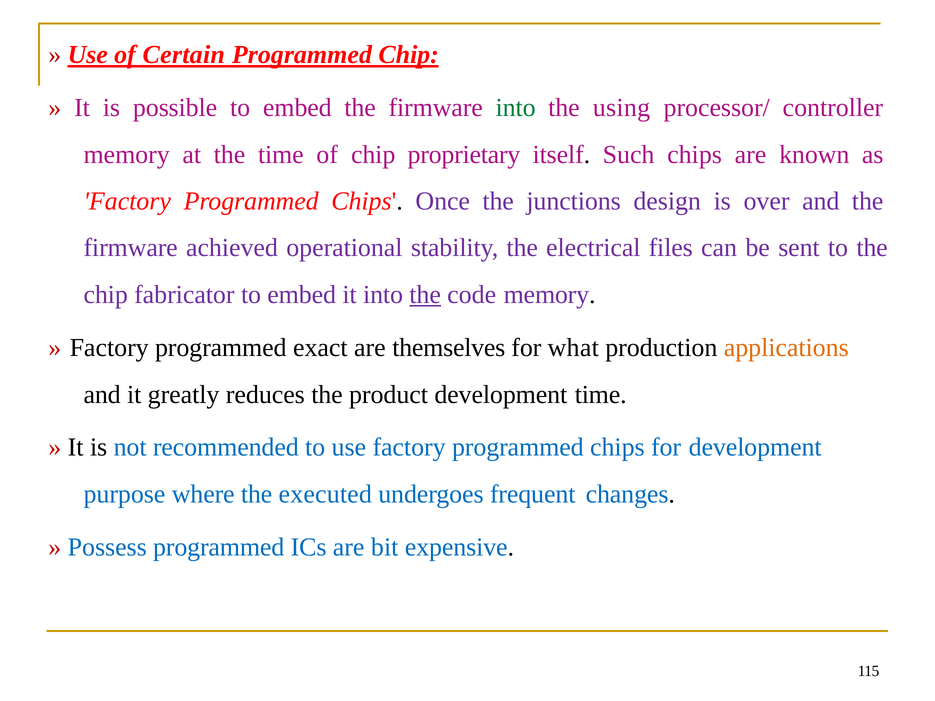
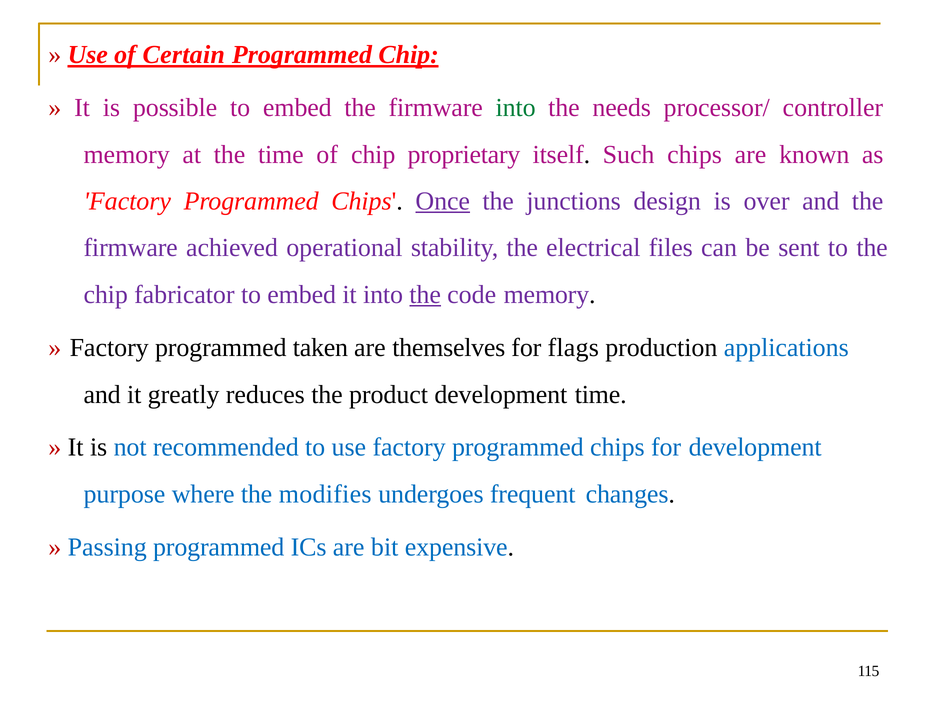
using: using -> needs (622, 108)
Once underline: none -> present (443, 201)
exact: exact -> taken (320, 348)
what: what -> flags (573, 348)
applications colour: orange -> blue (786, 348)
executed: executed -> modifies (325, 494)
Possess: Possess -> Passing (107, 547)
